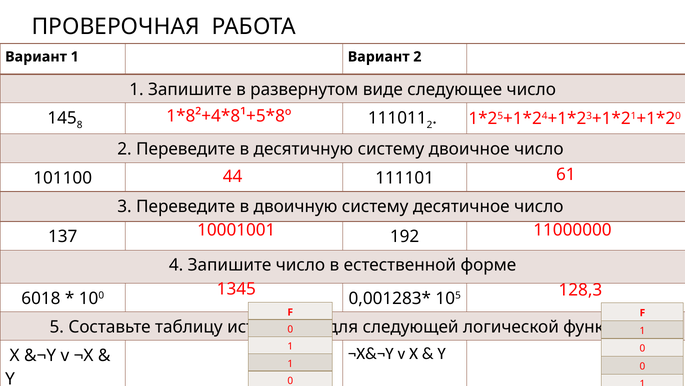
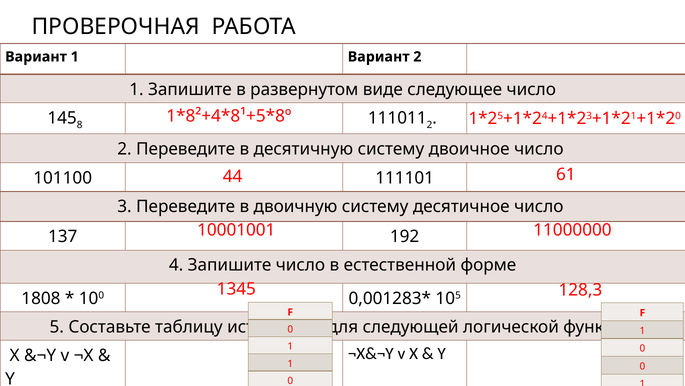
6018: 6018 -> 1808 (41, 298)
